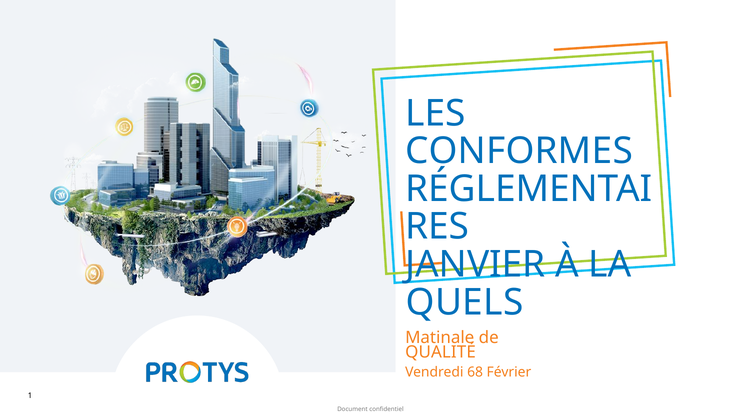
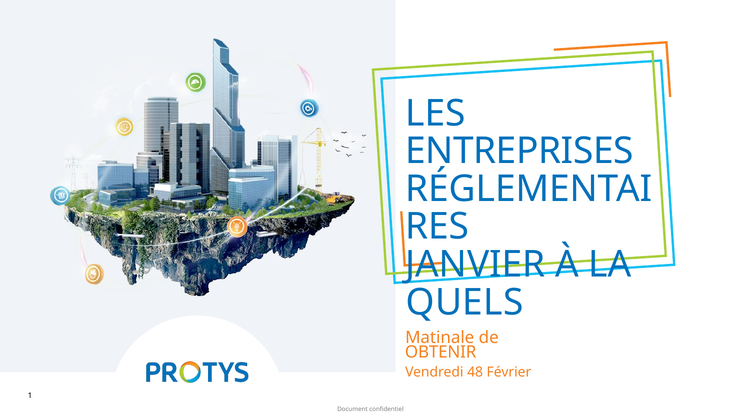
CONFORMES: CONFORMES -> ENTREPRISES (519, 151)
QUALITÉ: QUALITÉ -> OBTENIR (441, 352)
68: 68 -> 48 (475, 372)
